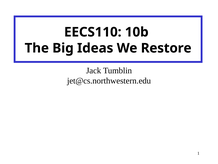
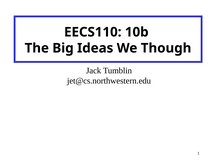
Restore: Restore -> Though (166, 48)
